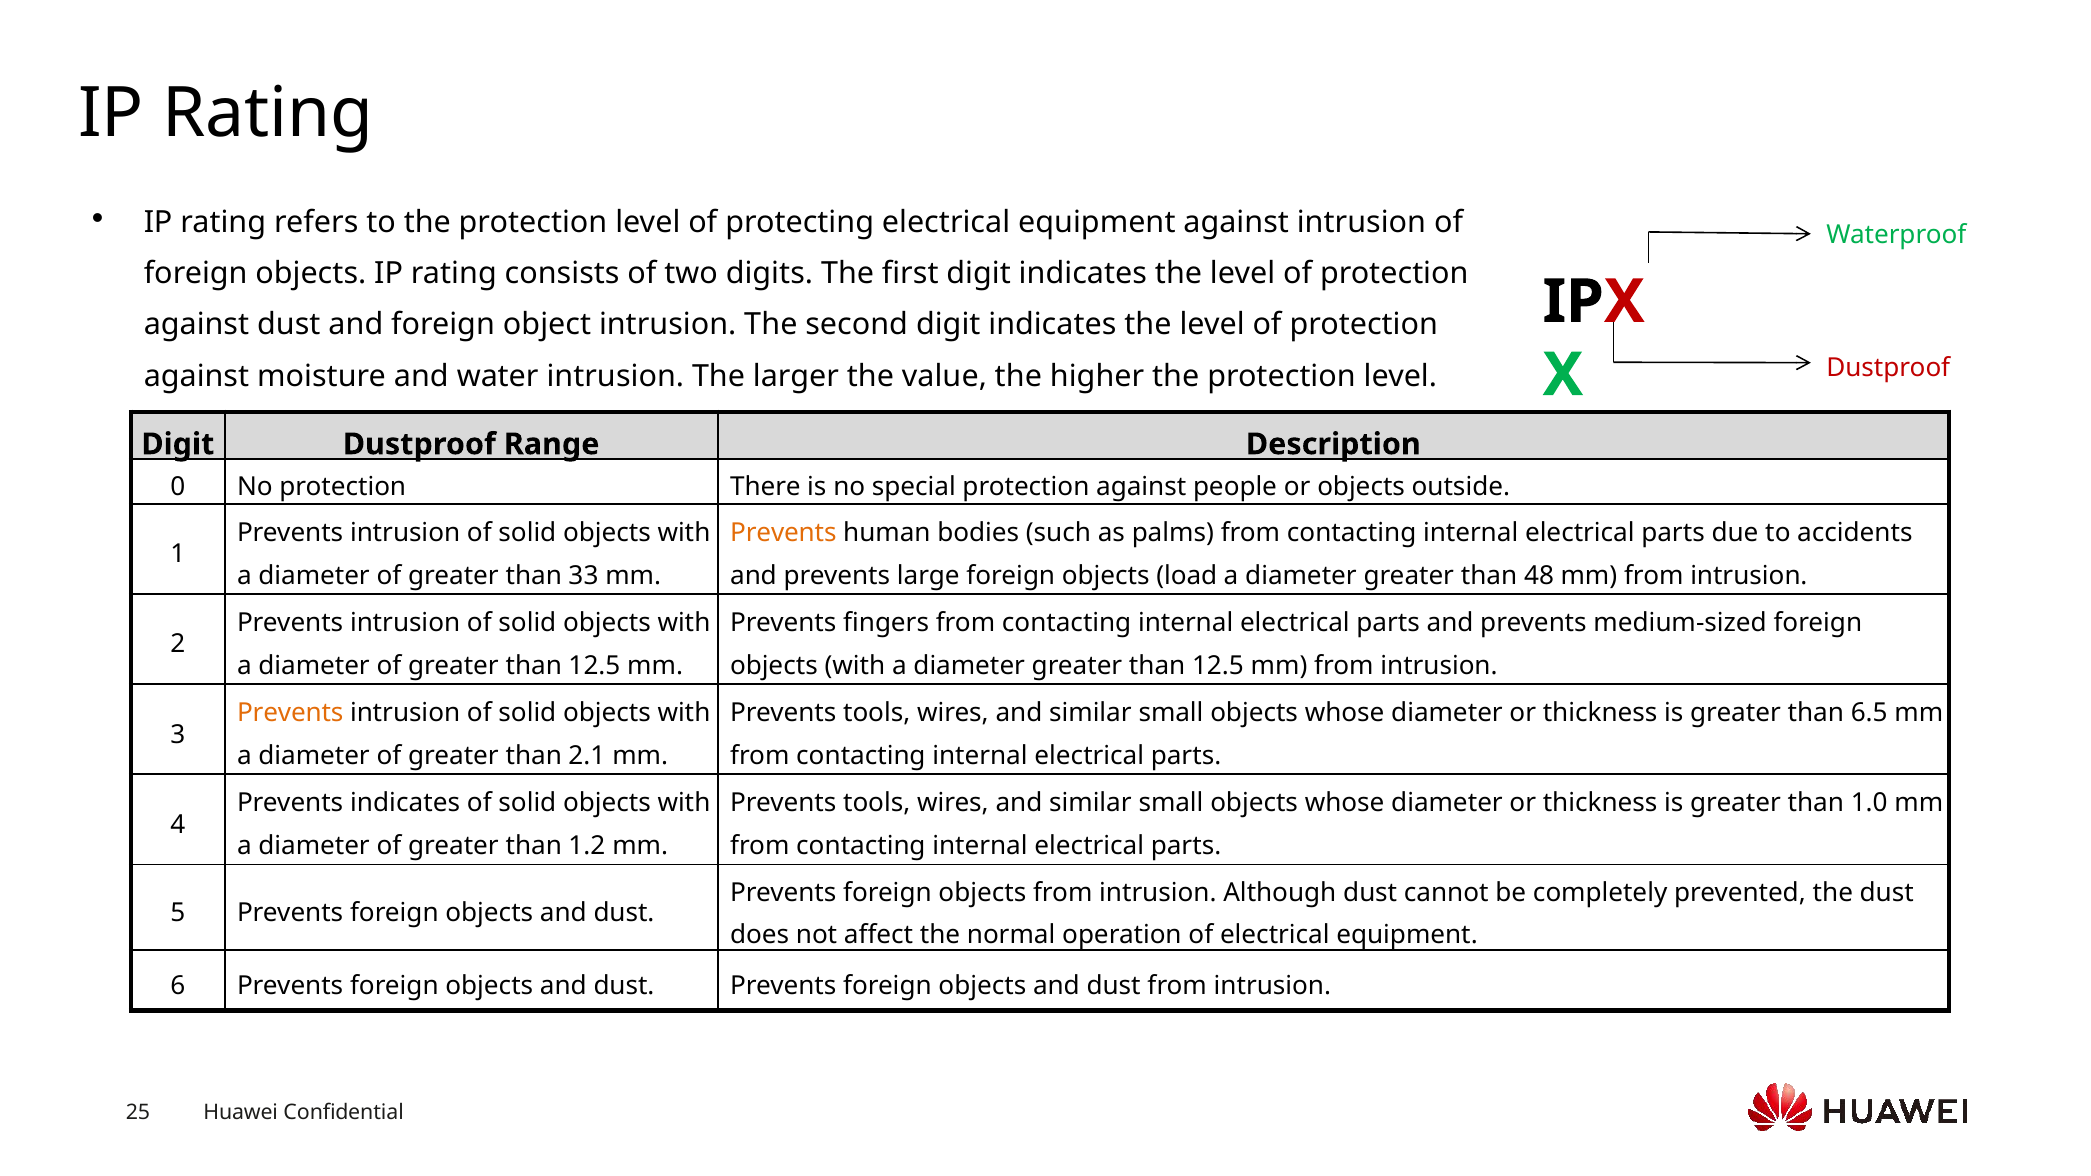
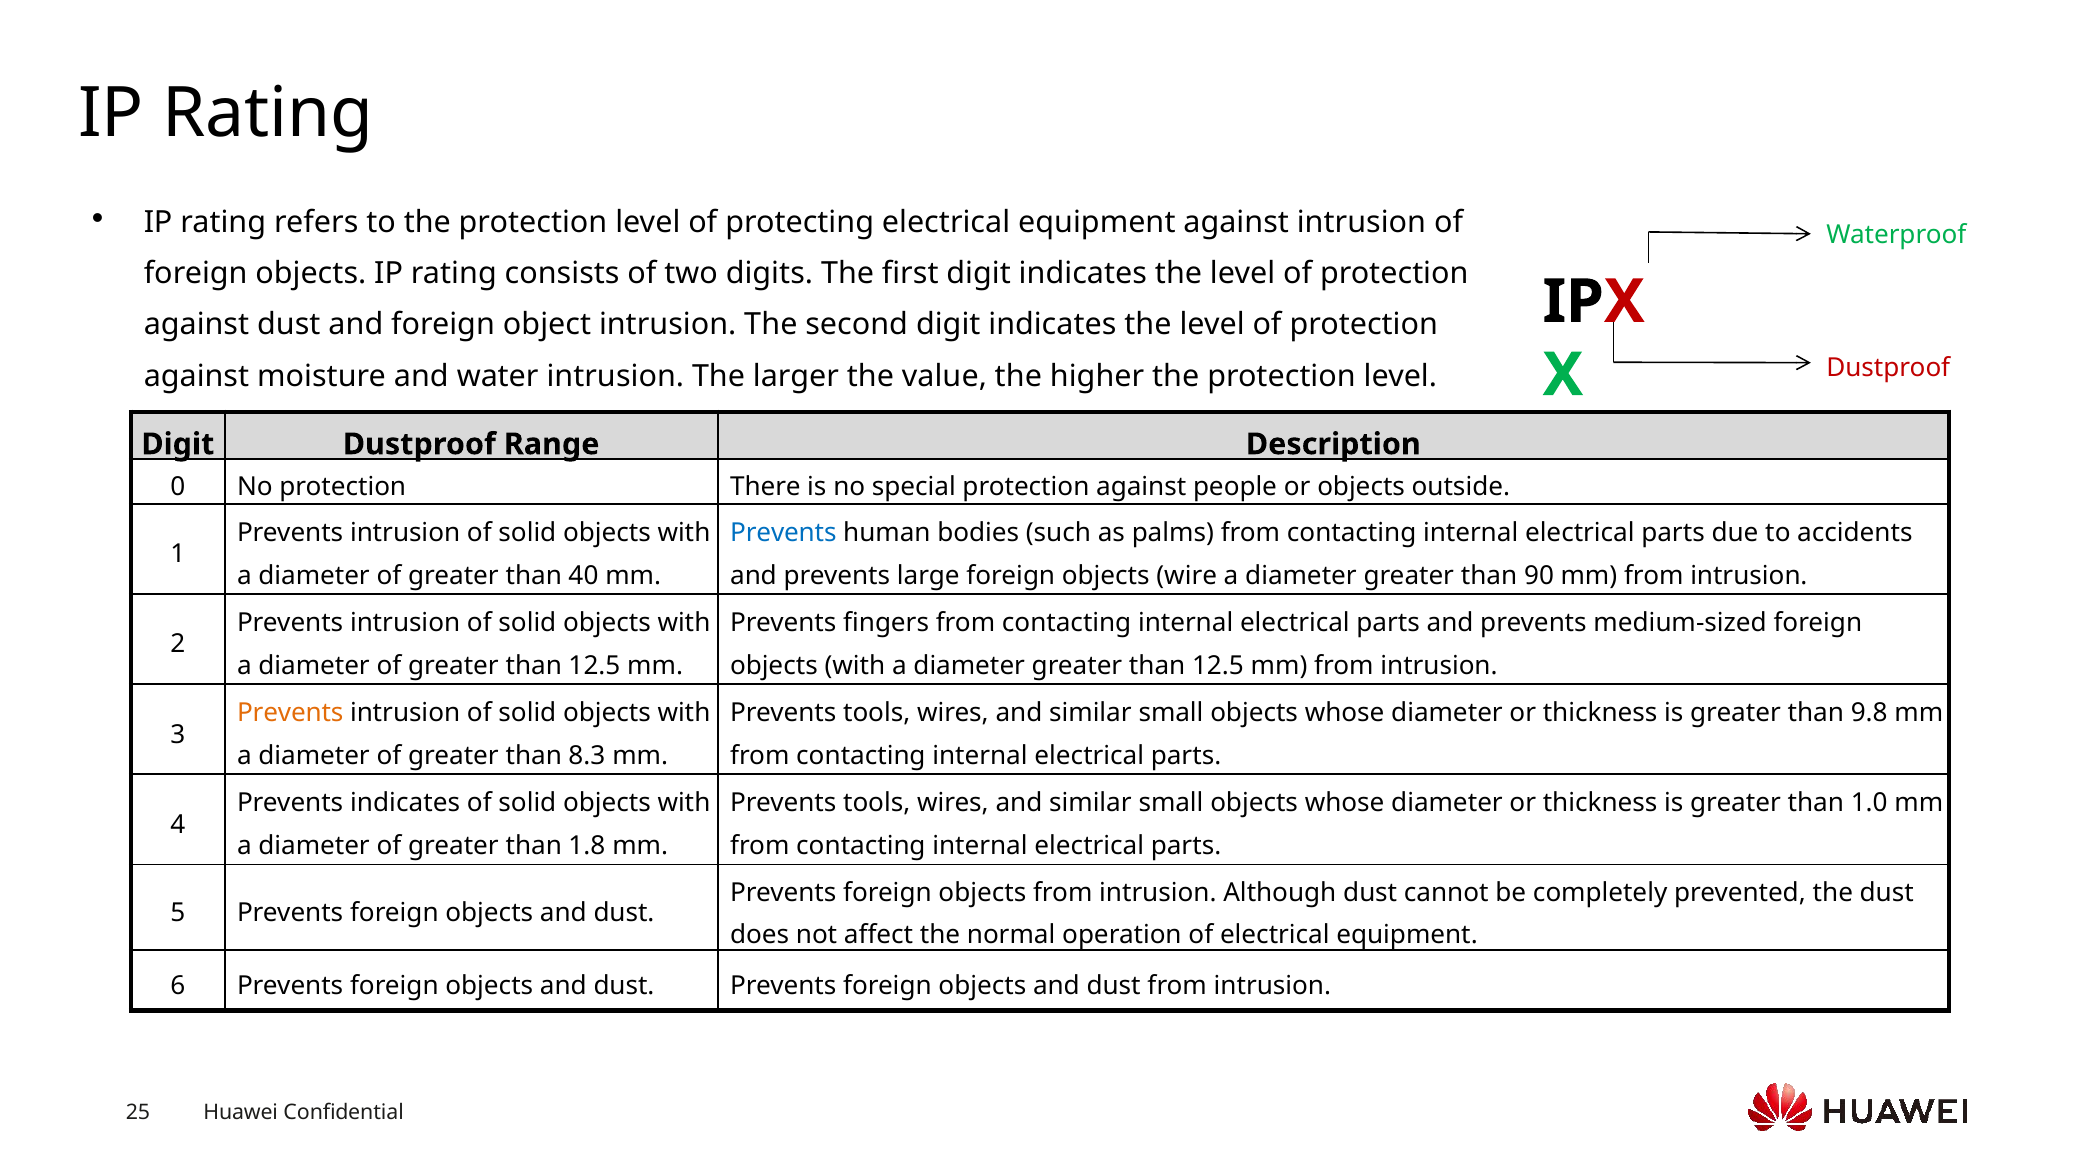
Prevents colour: orange -> blue (783, 533)
33: 33 -> 40 (583, 576)
load: load -> wire (1187, 576)
48: 48 -> 90 (1539, 576)
6.5: 6.5 -> 9.8 (1869, 713)
2.1: 2.1 -> 8.3 (587, 756)
1.2: 1.2 -> 1.8 (587, 846)
